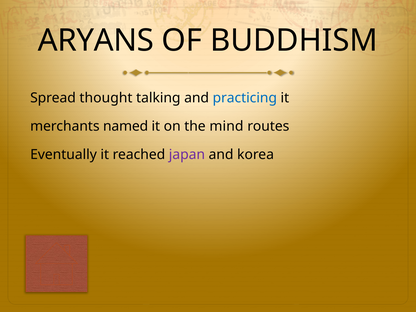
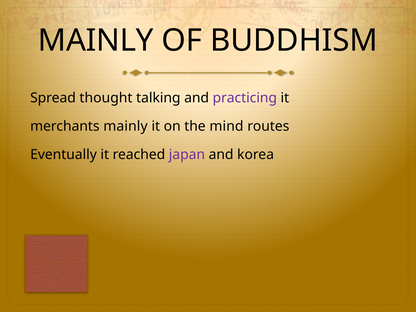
ARYANS: ARYANS -> MAINLY (96, 41)
practicing colour: blue -> purple (245, 98)
merchants named: named -> mainly (125, 126)
